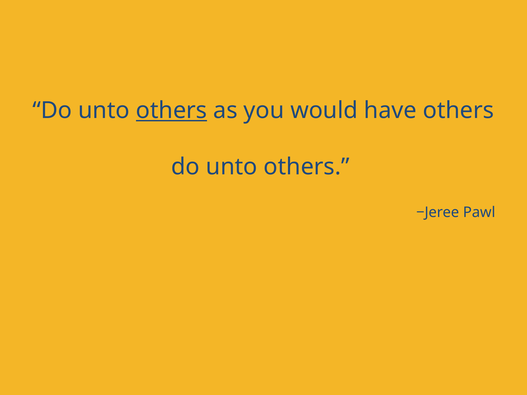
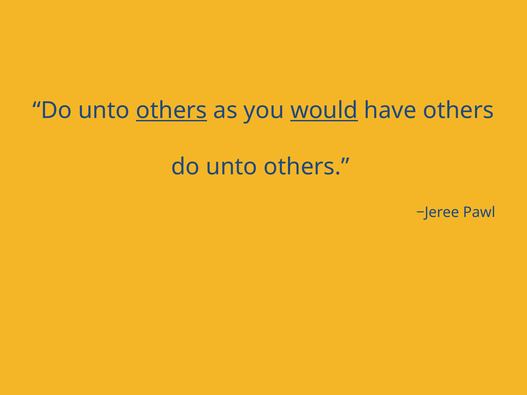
would underline: none -> present (324, 111)
